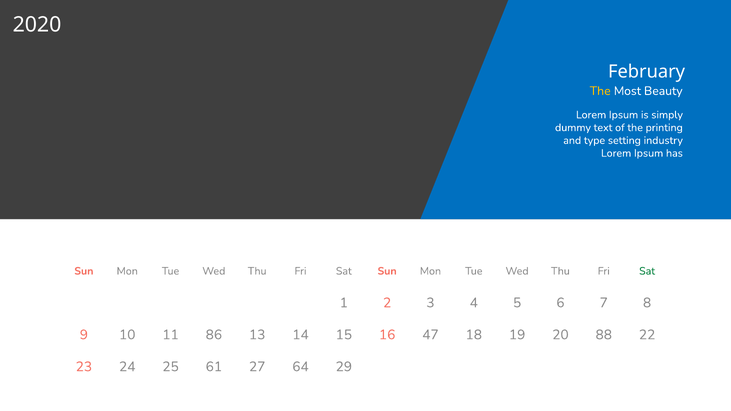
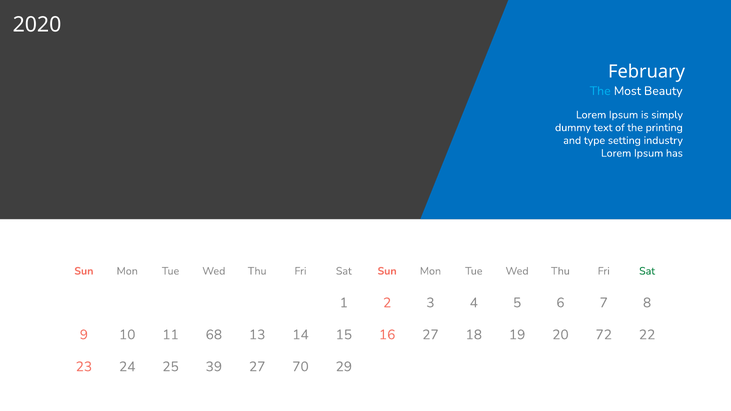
The colour: yellow -> light blue (600, 91)
86: 86 -> 68 (214, 335)
16 47: 47 -> 27 (430, 335)
88: 88 -> 72 (604, 335)
61: 61 -> 39 (214, 367)
64: 64 -> 70 (300, 367)
